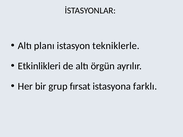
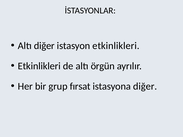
Altı planı: planı -> diğer (44, 46)
istasyon tekniklerle: tekniklerle -> etkinlikleri (116, 46)
istasyona farklı: farklı -> diğer (145, 86)
